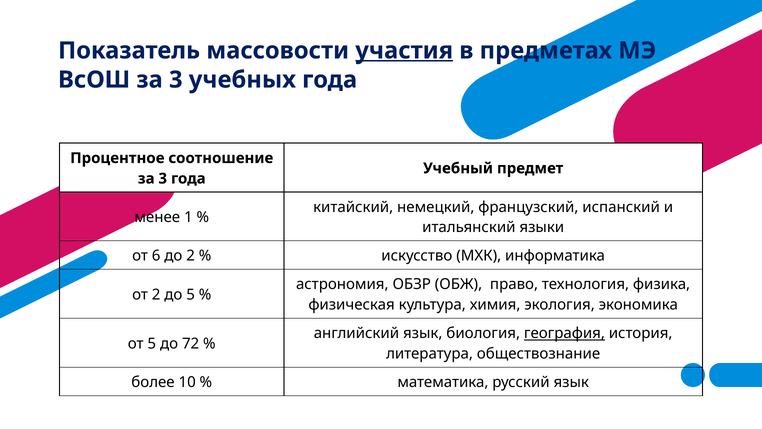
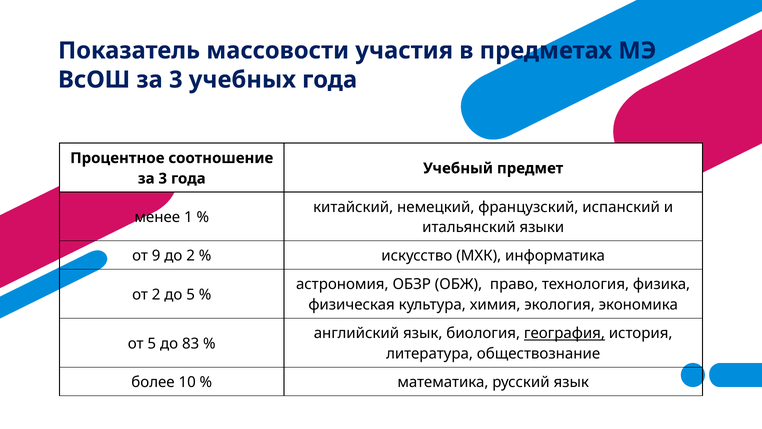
участия underline: present -> none (404, 51)
6: 6 -> 9 (156, 256)
72: 72 -> 83 (191, 343)
